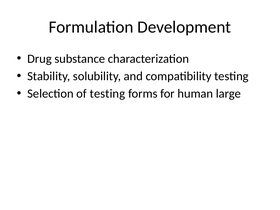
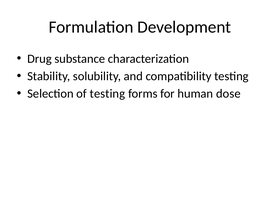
large: large -> dose (228, 94)
